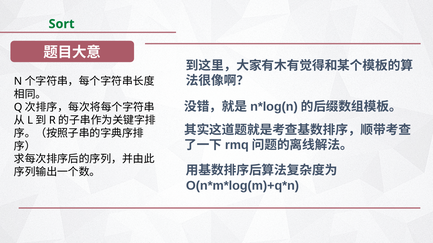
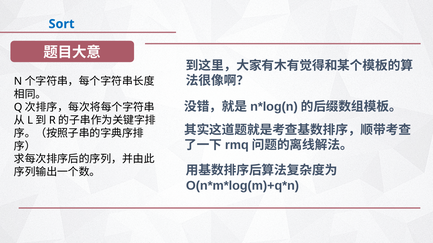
Sort colour: green -> blue (62, 24)
